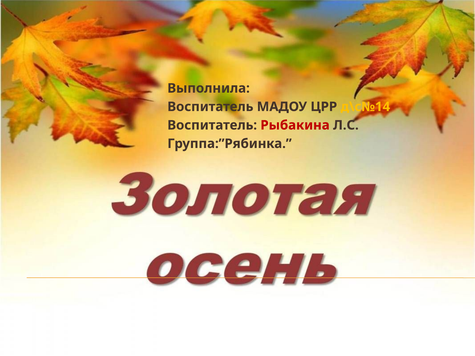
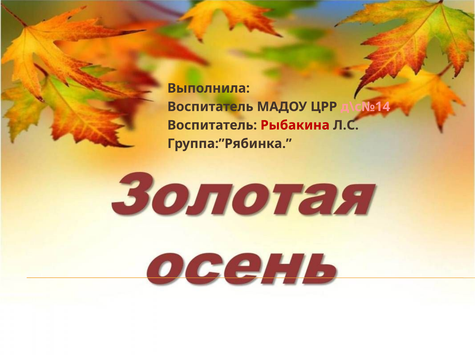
д\с№14 colour: yellow -> pink (365, 107)
